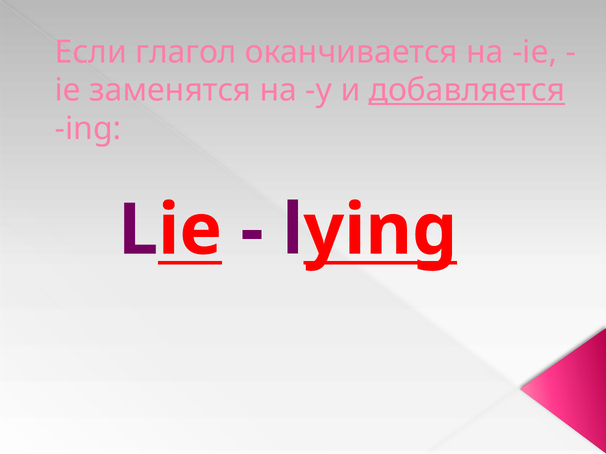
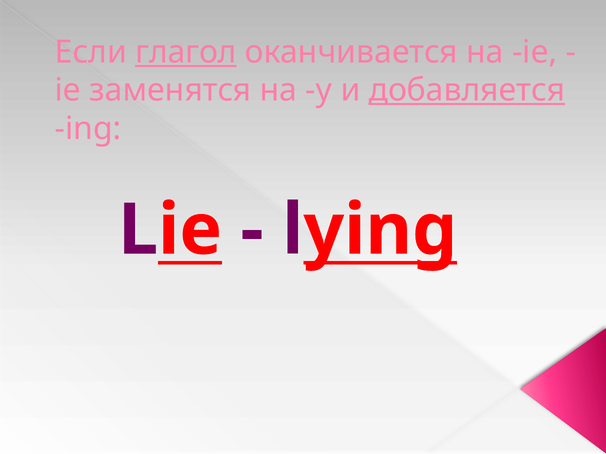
глагол underline: none -> present (186, 52)
